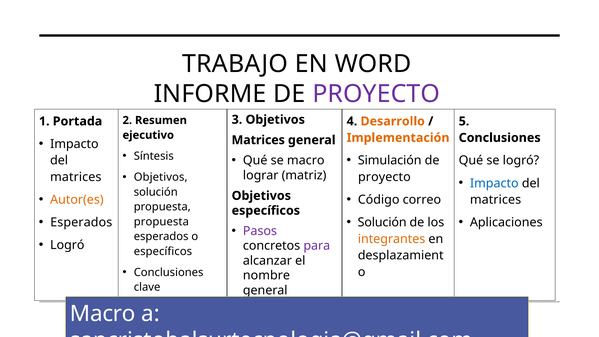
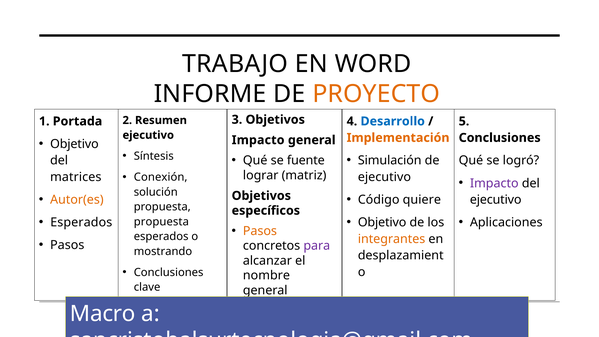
PROYECTO colour: purple -> orange (376, 94)
Desarrollo colour: orange -> blue (393, 121)
Impacto: Impacto -> Objetivo (74, 144)
Matrices: Matrices -> Impacto (258, 140)
se macro: macro -> fuente (306, 160)
Objetivos: Objetivos -> Conexión (161, 177)
proyecto: proyecto -> ejecutivo (384, 177)
Impacto colour: blue -> purple (494, 183)
correo: correo -> quiere (422, 200)
matrices: matrices -> ejecutivo (496, 200)
Solución: Solución -> Objetivo (382, 222)
Pasos colour: purple -> orange (260, 231)
Logró: Logró -> Pasos (67, 245)
específicos: específicos -> mostrando (163, 251)
